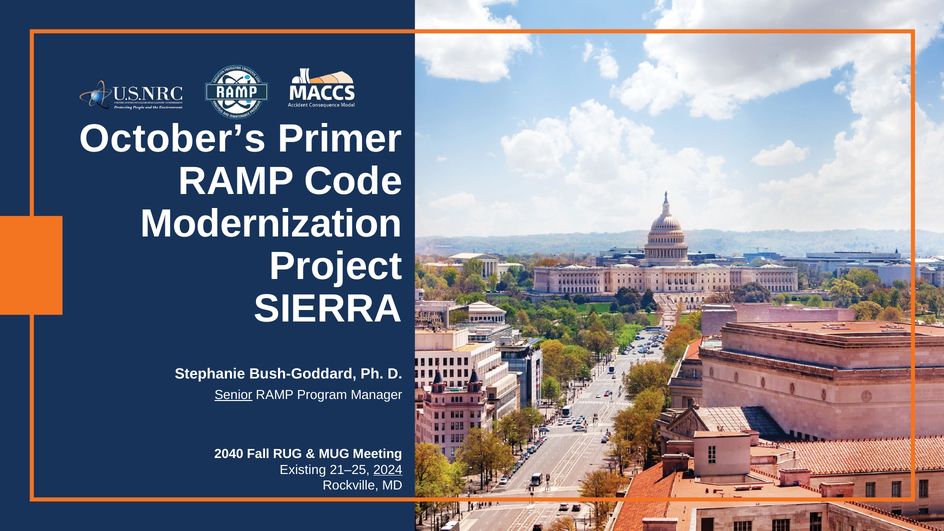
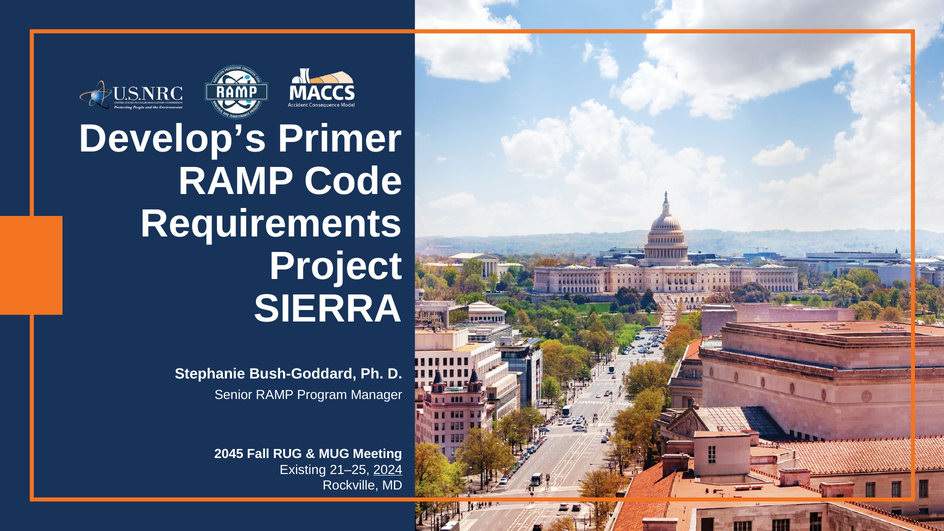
October’s: October’s -> Develop’s (173, 139)
Modernization: Modernization -> Requirements (271, 224)
Senior underline: present -> none (233, 395)
2040: 2040 -> 2045 (229, 454)
